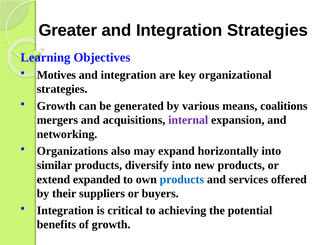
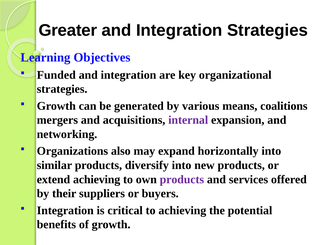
Motives: Motives -> Funded (56, 75)
extend expanded: expanded -> achieving (97, 179)
products colour: blue -> purple (182, 179)
